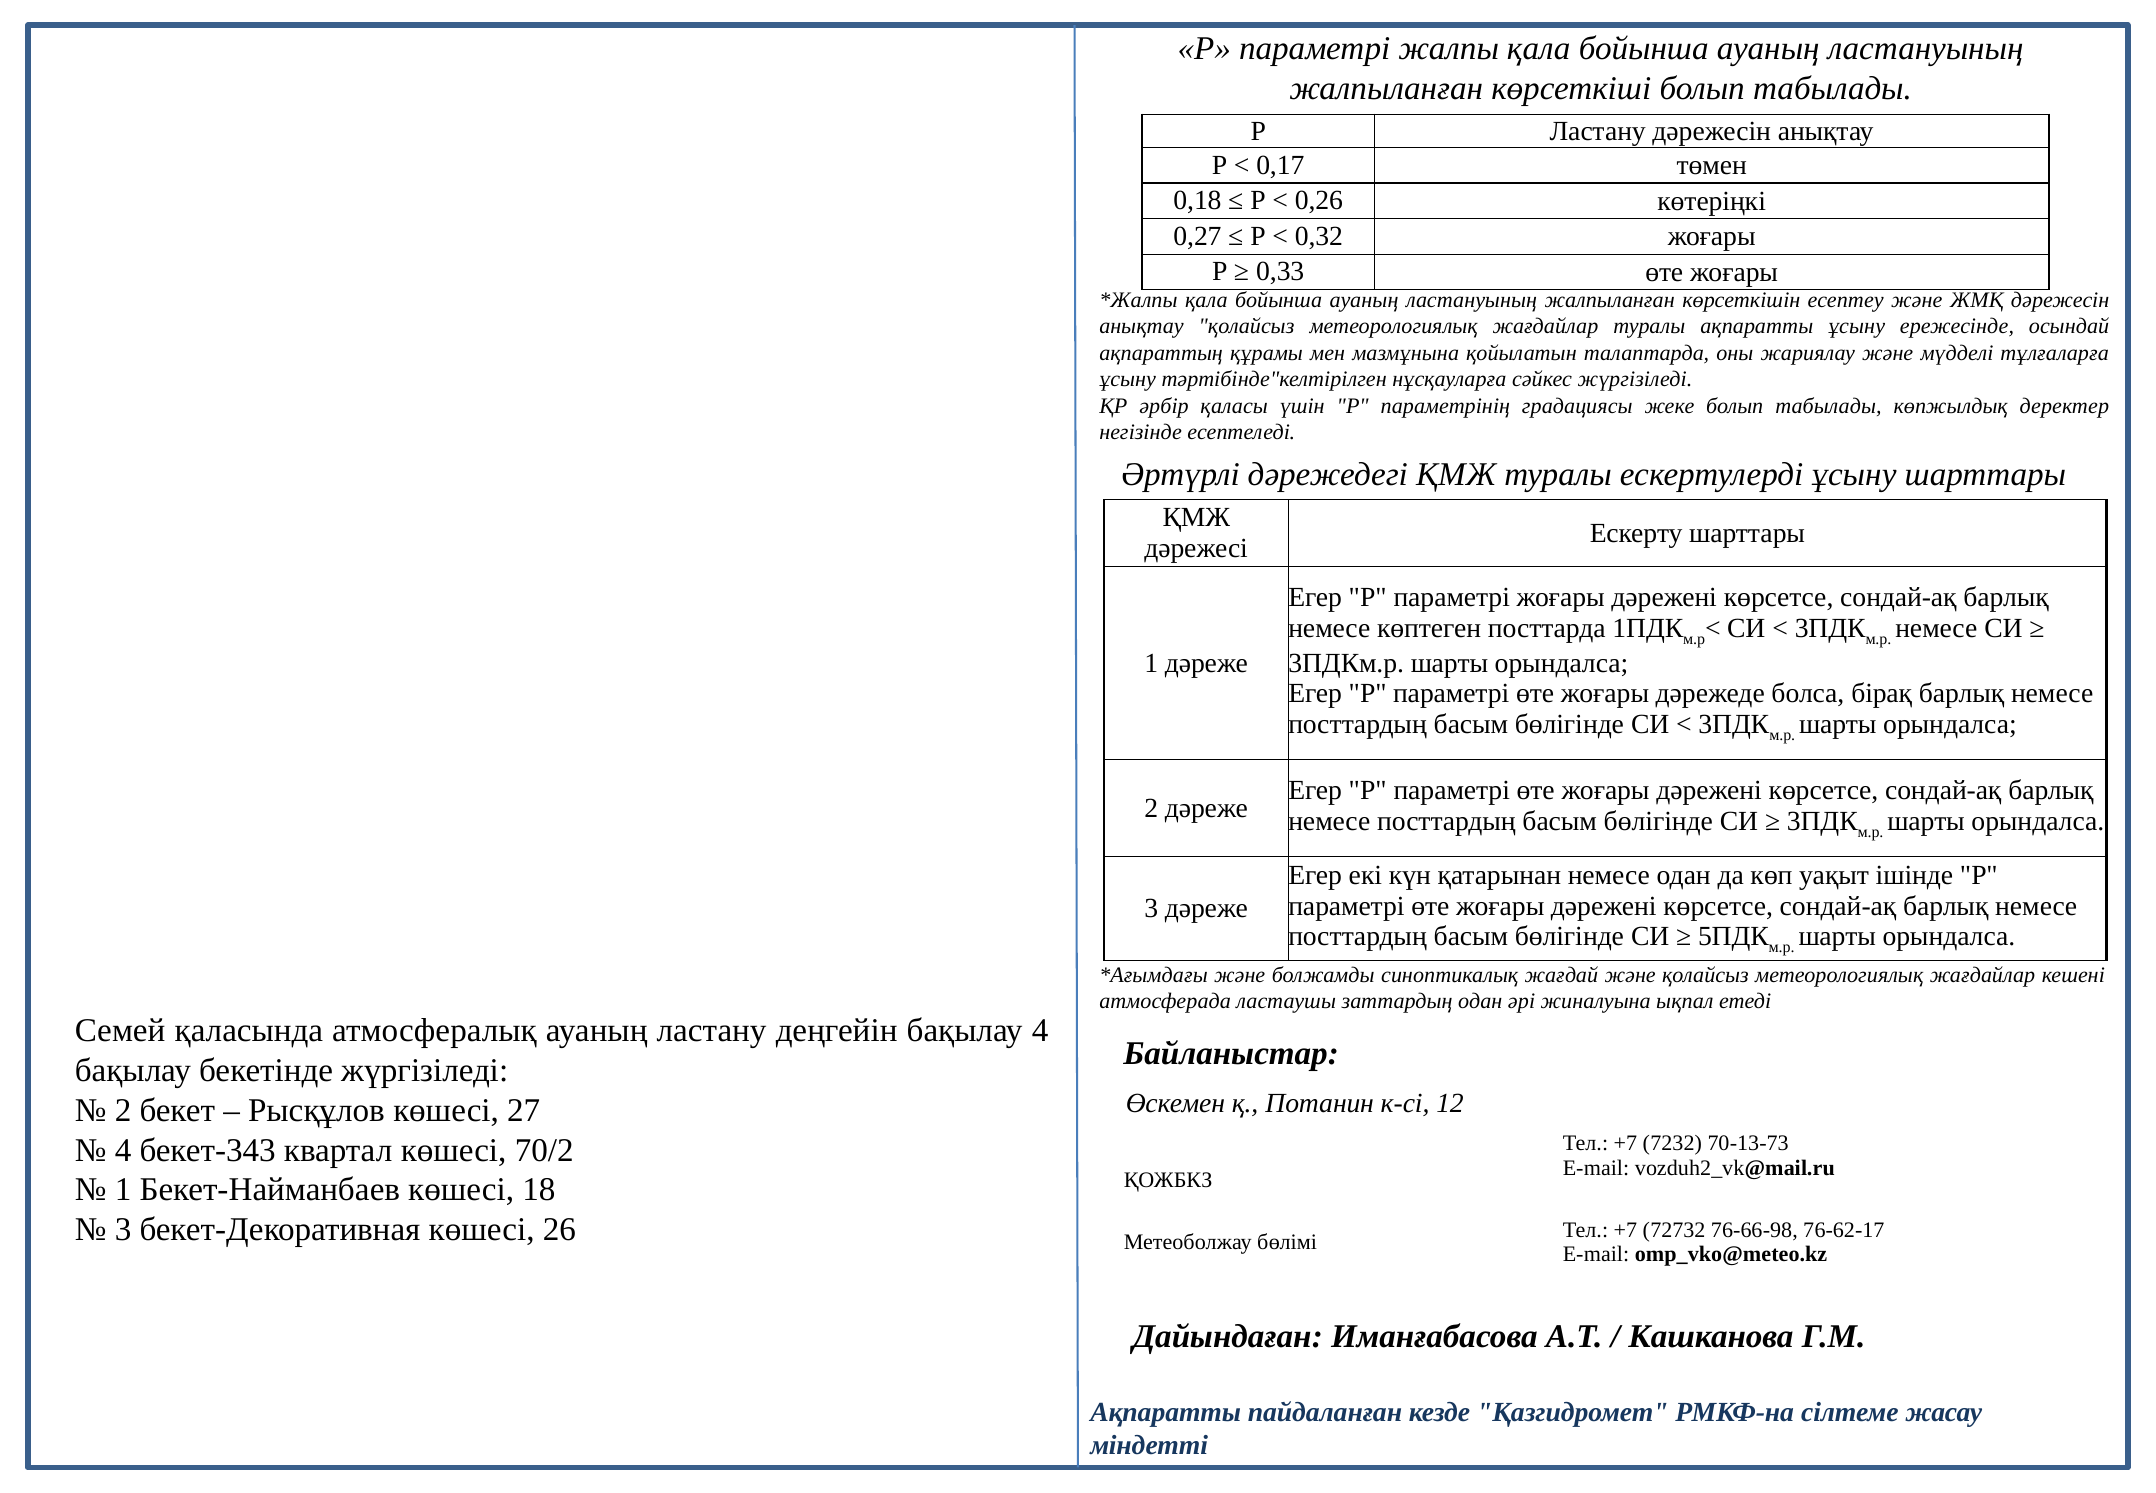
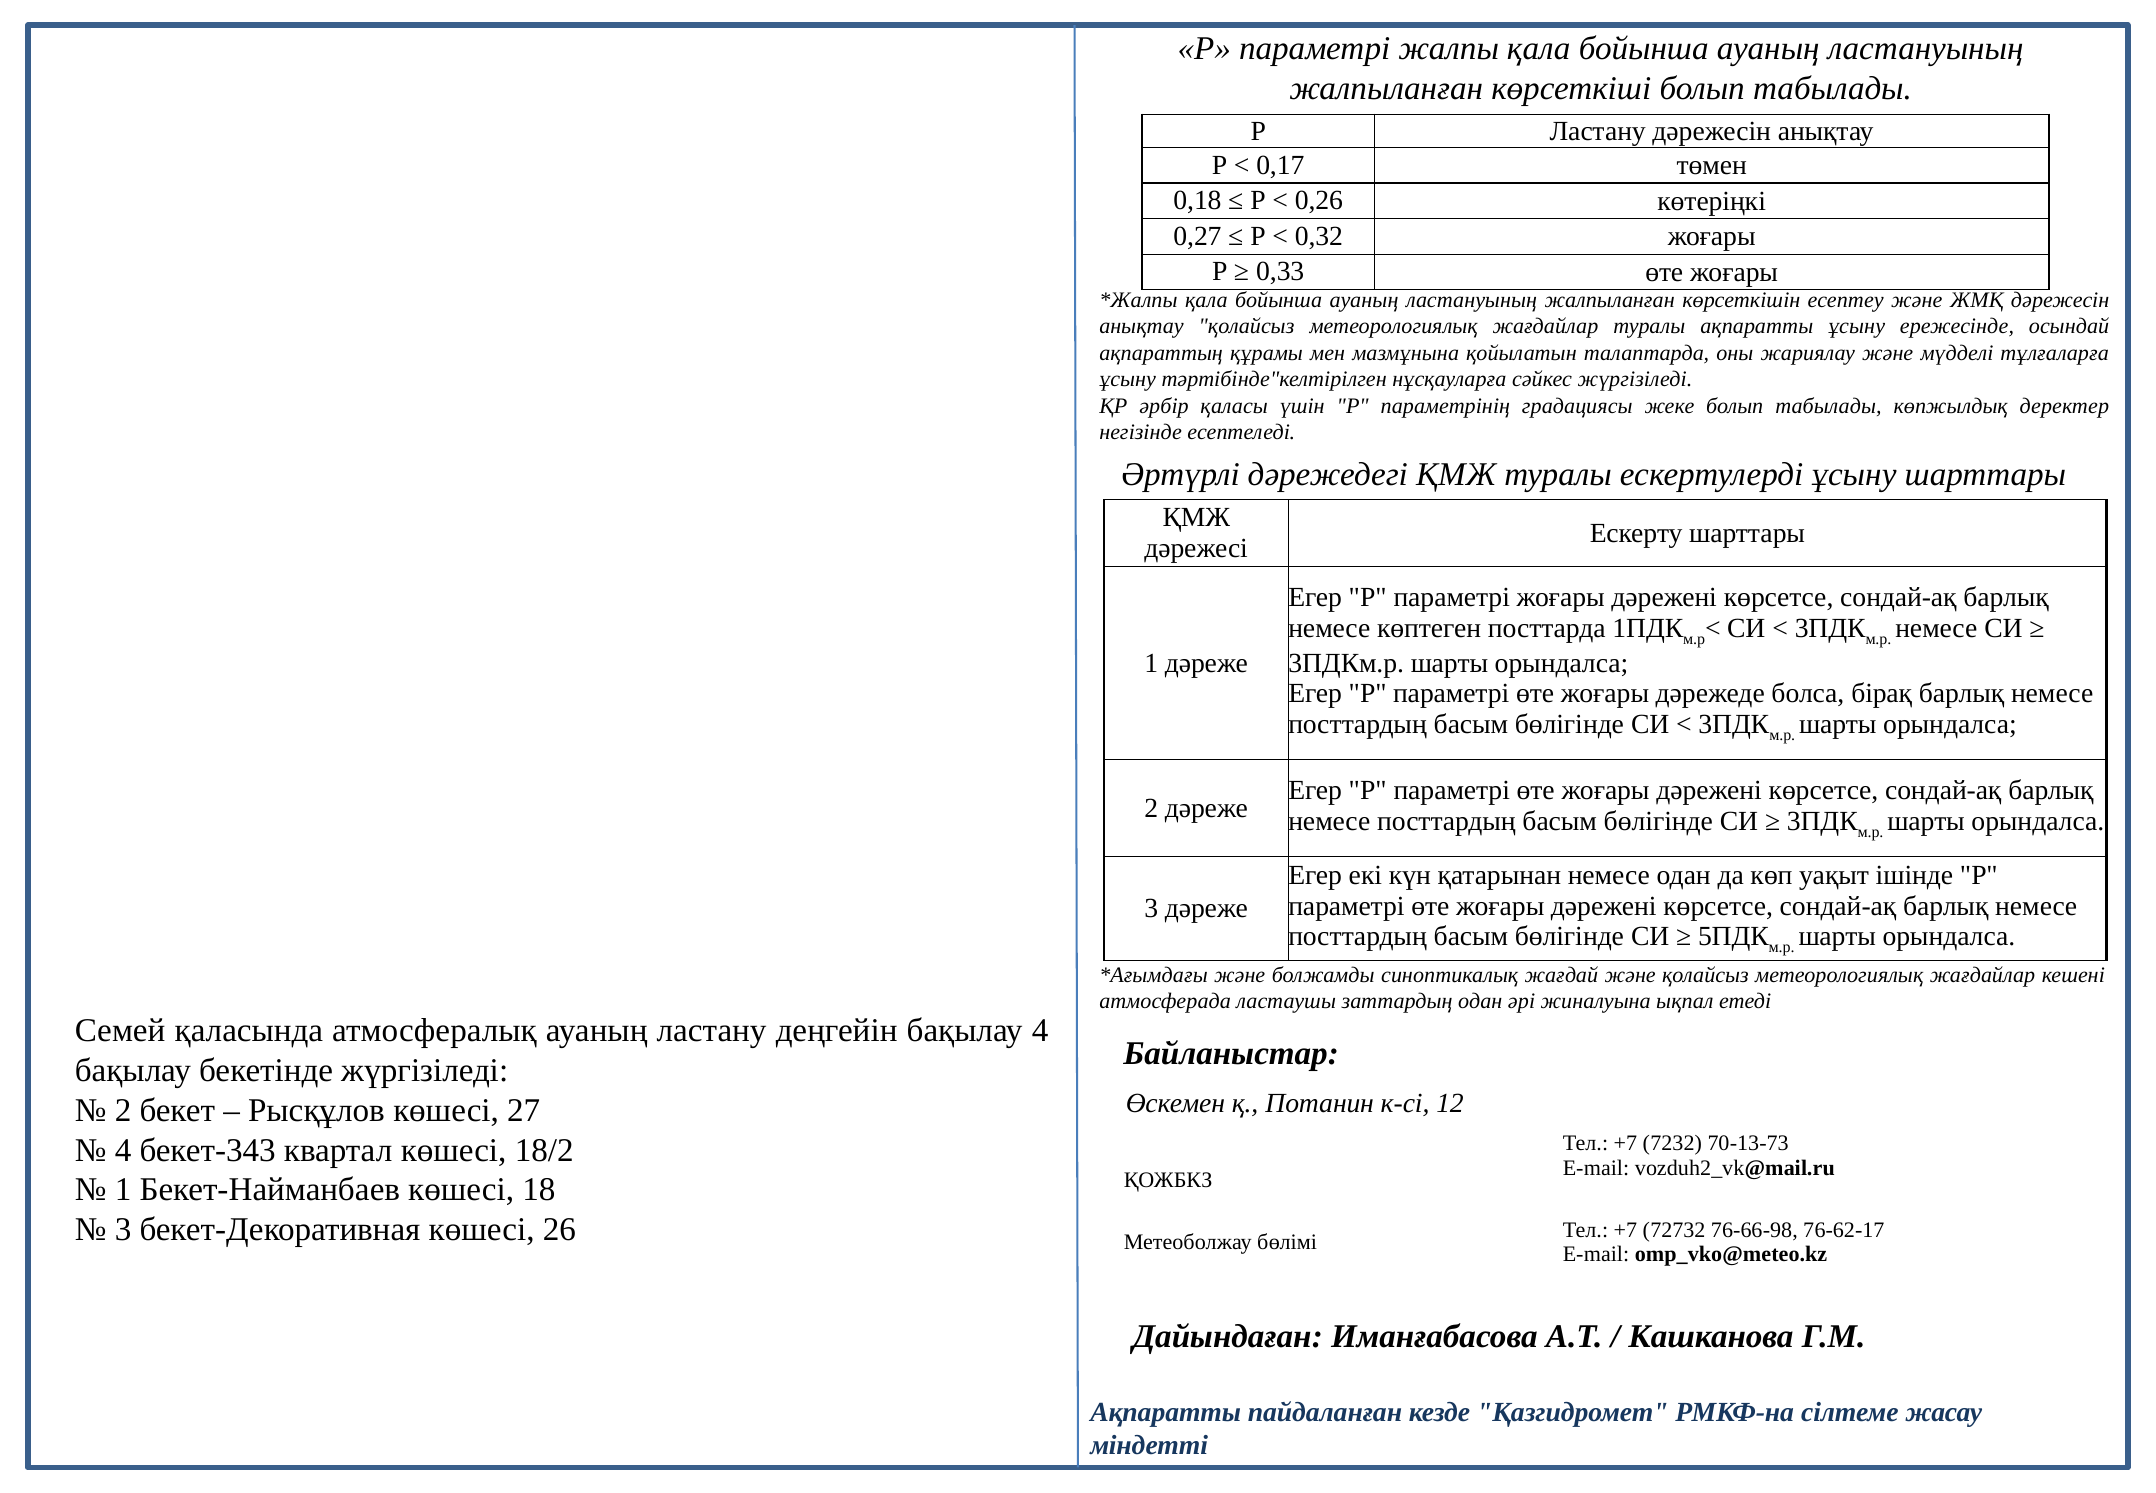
70/2: 70/2 -> 18/2 (544, 1150)
